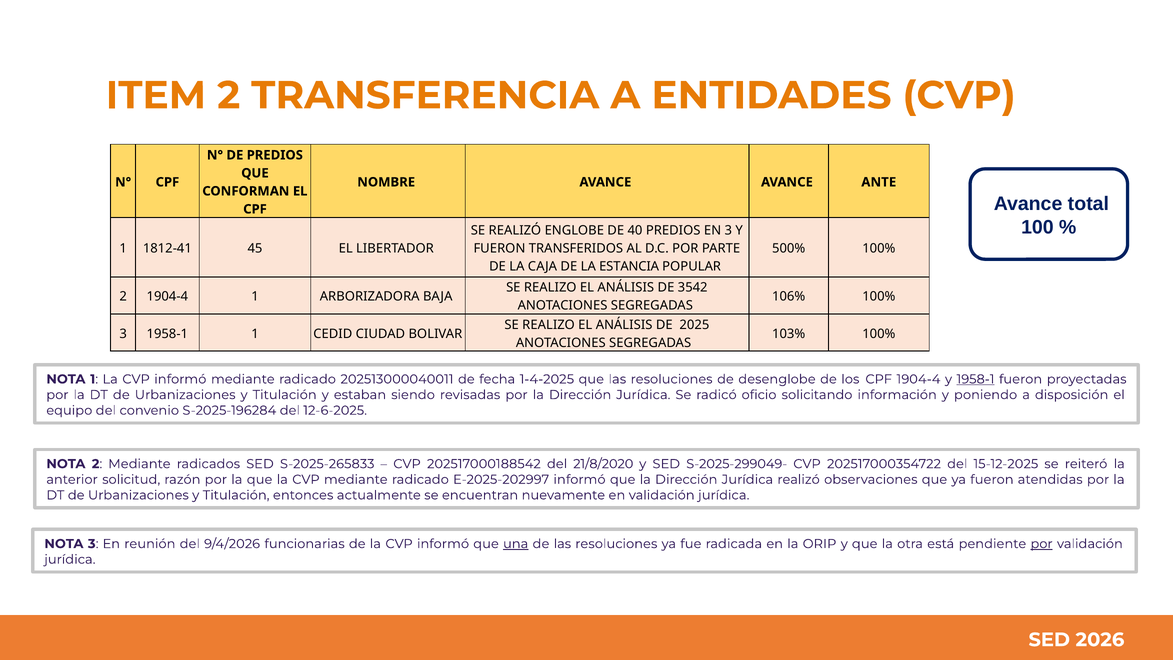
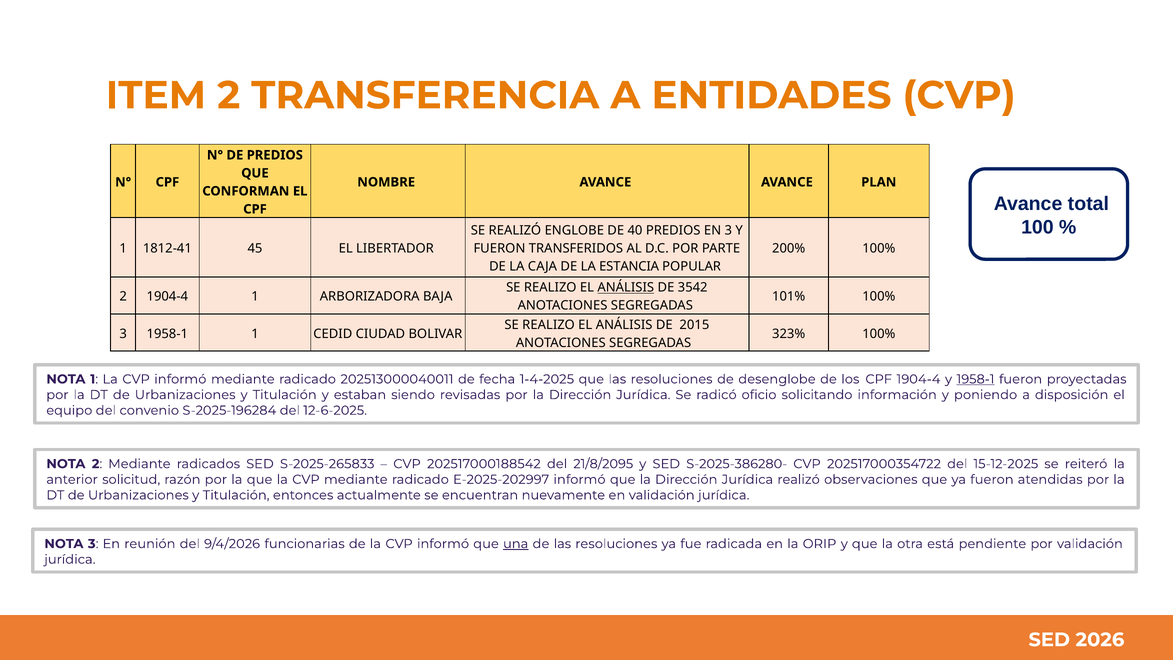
ANTE: ANTE -> PLAN (879, 182)
500%: 500% -> 200% (789, 248)
ANÁLISIS underline: none -> present (626, 288)
106%: 106% -> 101% (789, 297)
2025: 2025 -> 2015 (694, 325)
103%: 103% -> 323% (789, 334)
21/8/2020: 21/8/2020 -> 21/8/2095 (603, 464)
S-2025-299049-: S-2025-299049- -> S-2025-386280- (737, 464)
por underline: present -> none (1042, 544)
